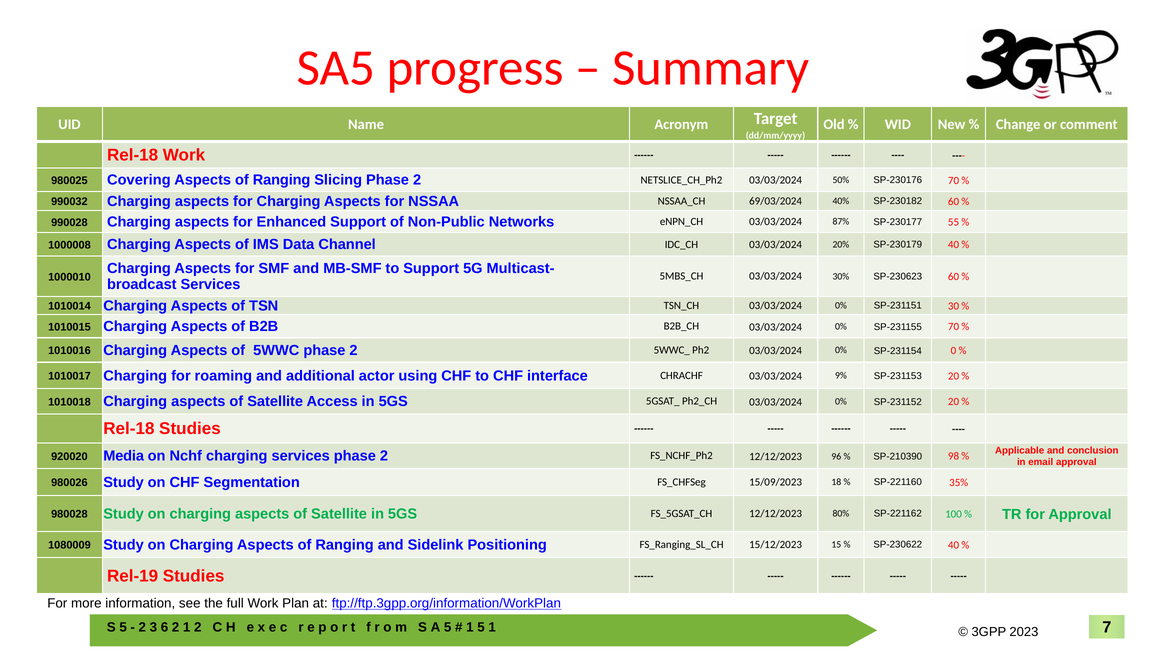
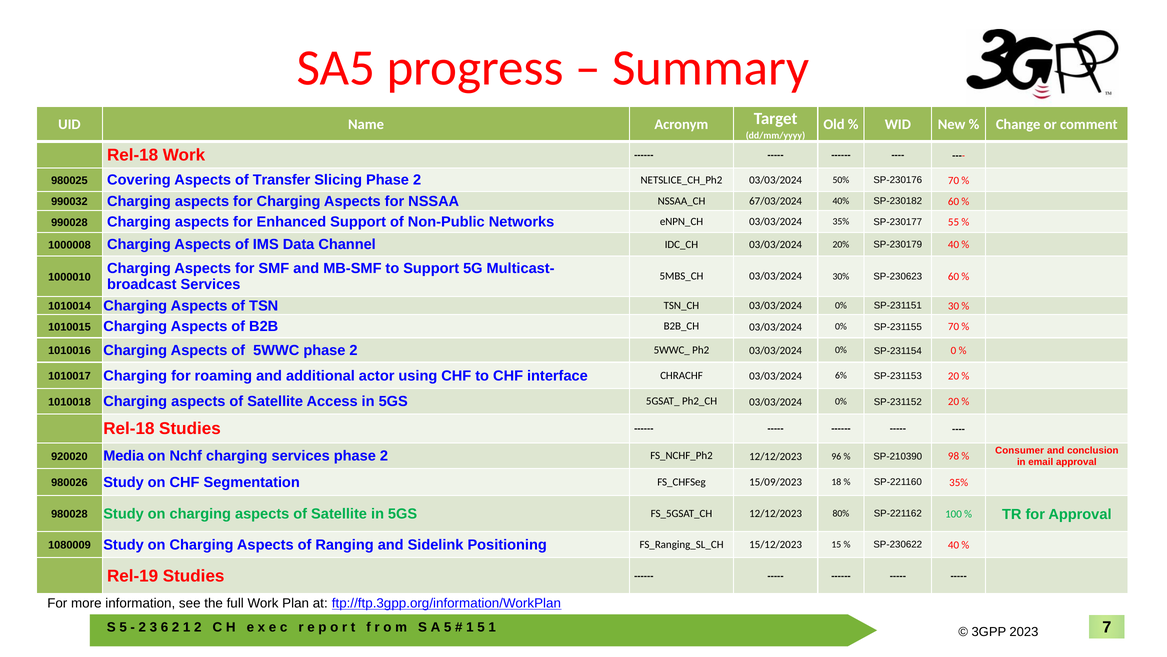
Ranging: Ranging -> Transfer (282, 180)
69/03/2024: 69/03/2024 -> 67/03/2024 (776, 201)
03/03/2024 87%: 87% -> 35% (841, 222)
9%: 9% -> 6% (841, 375)
Applicable: Applicable -> Consumer (1020, 450)
